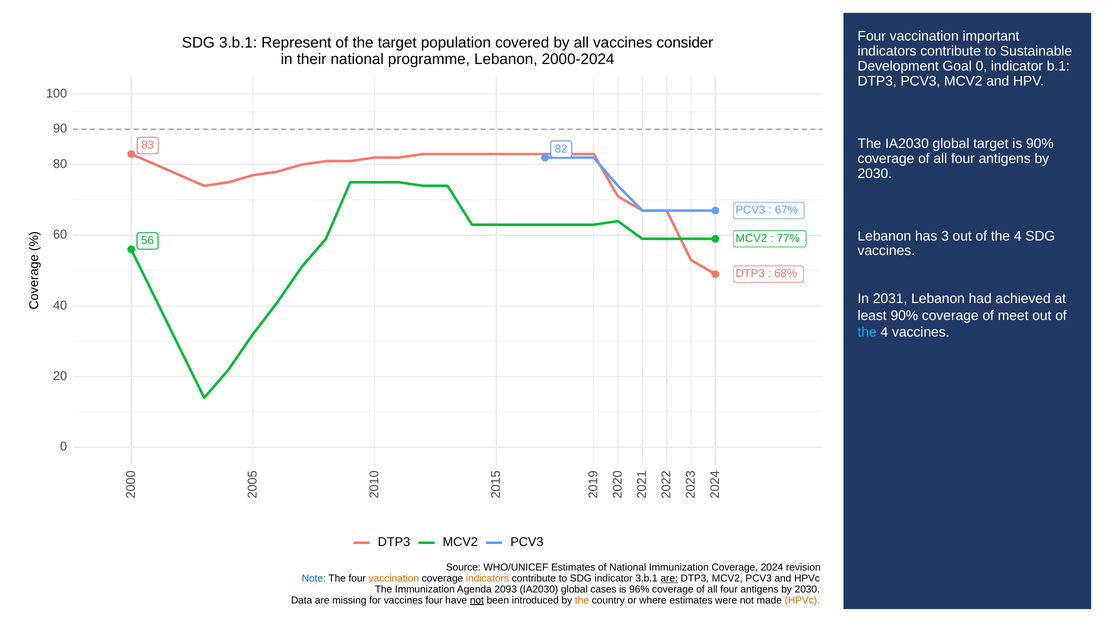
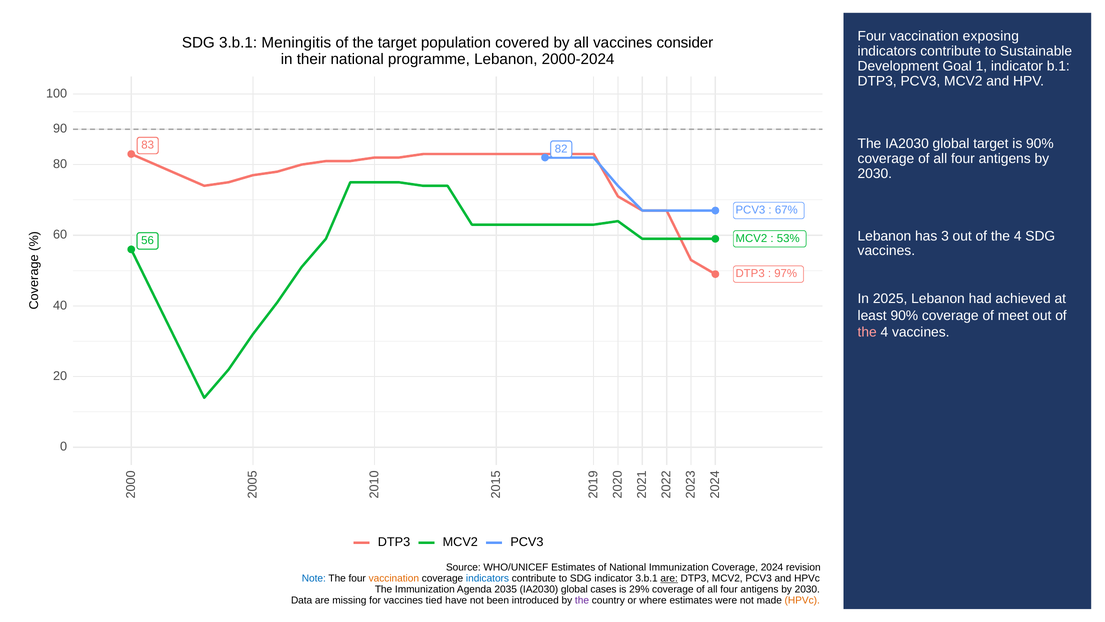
important: important -> exposing (991, 36)
Represent: Represent -> Meningitis (296, 43)
Goal 0: 0 -> 1 (981, 66)
77%: 77% -> 53% (788, 238)
68%: 68% -> 97% (786, 273)
2031: 2031 -> 2025 (890, 299)
the colour: light blue -> pink (867, 332)
indicators colour: orange -> blue (487, 578)
2093: 2093 -> 2035 (506, 589)
96%: 96% -> 29% (639, 589)
vaccines four: four -> tied (434, 600)
not underline: present -> none (477, 600)
the colour: orange -> purple (582, 600)
